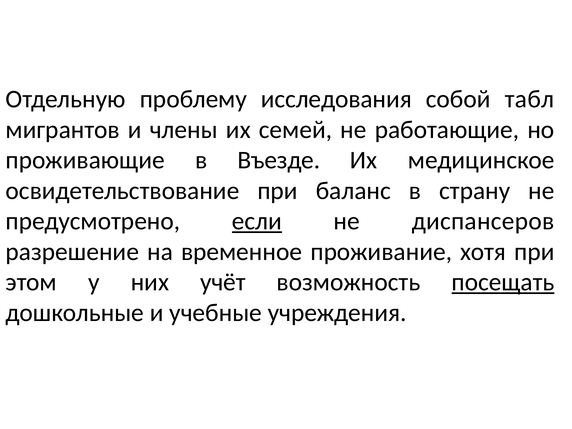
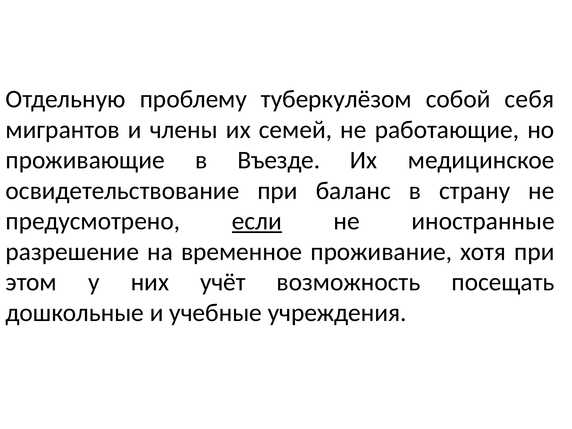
исследования: исследования -> туберкулёзом (336, 99)
табл: табл -> себя (529, 99)
диспансеров: диспансеров -> иностранные (483, 221)
посещать underline: present -> none (503, 282)
